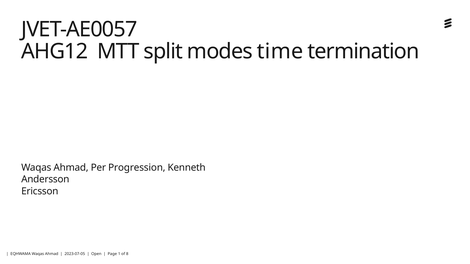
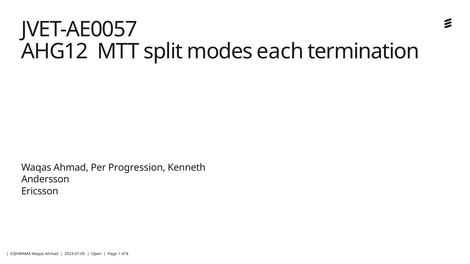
time: time -> each (280, 51)
